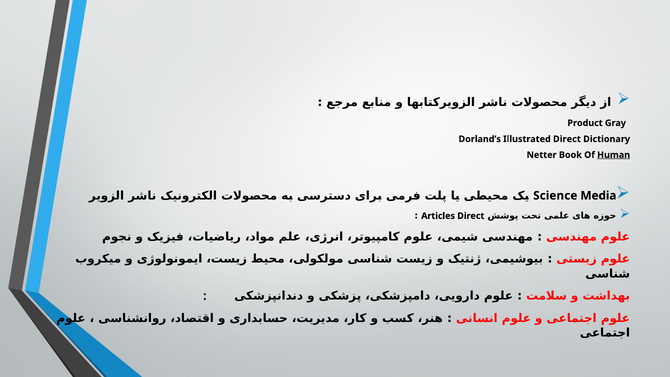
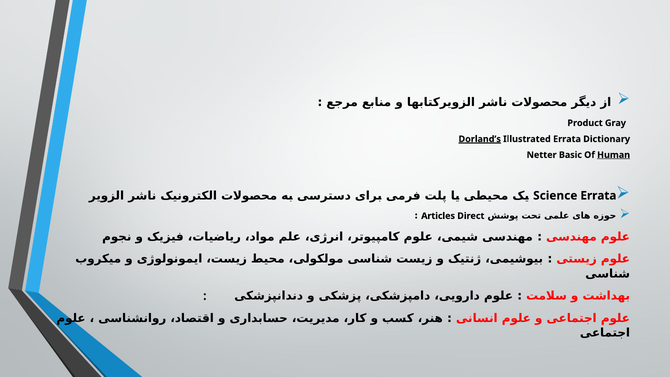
Dorland’s underline: none -> present (480, 139)
Illustrated Direct: Direct -> Errata (567, 139)
Book: Book -> Basic (570, 155)
Science Media: Media -> Errata (598, 196)
